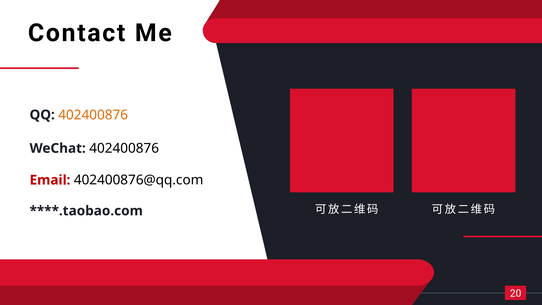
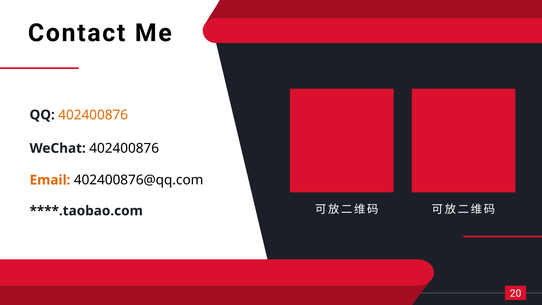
Email colour: red -> orange (50, 180)
